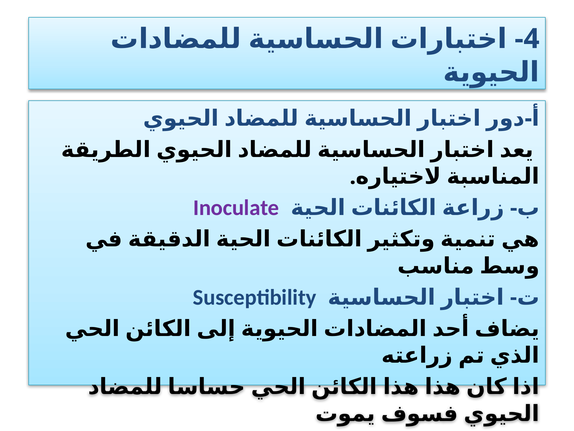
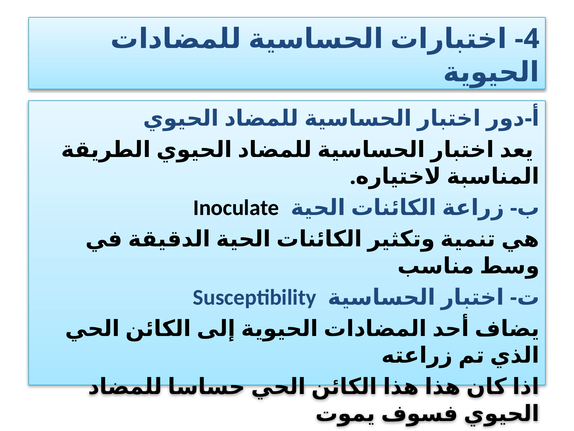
Inoculate colour: purple -> black (236, 208)
